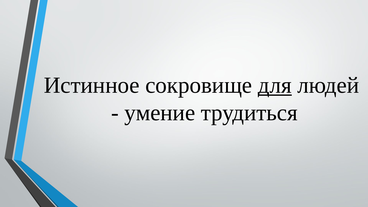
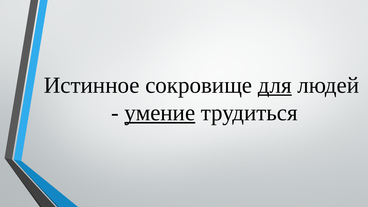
умение underline: none -> present (160, 113)
